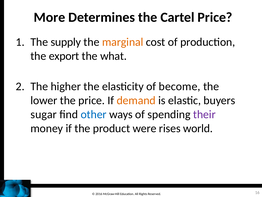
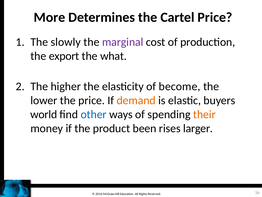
supply: supply -> slowly (66, 42)
marginal colour: orange -> purple (123, 42)
sugar: sugar -> world (44, 114)
their colour: purple -> orange (204, 114)
were: were -> been (145, 128)
world: world -> larger (198, 128)
